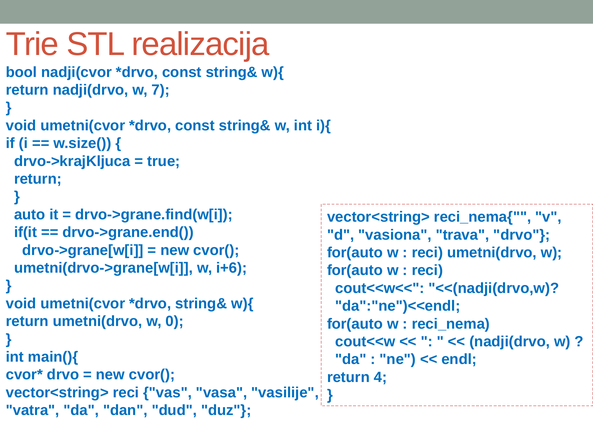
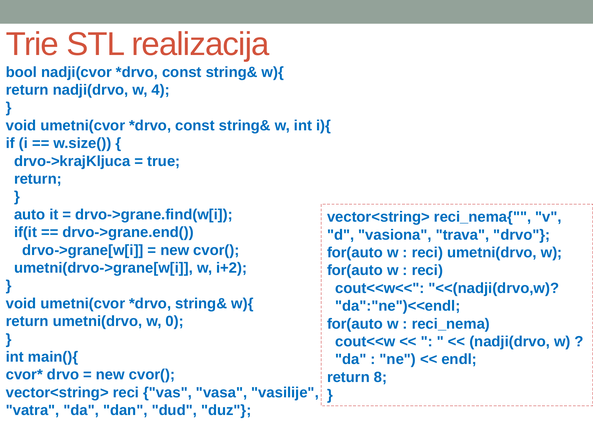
7: 7 -> 4 (161, 90)
i+6: i+6 -> i+2 (232, 268)
4: 4 -> 8 (380, 377)
